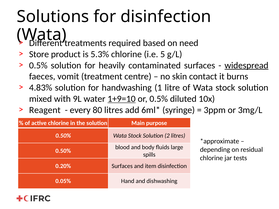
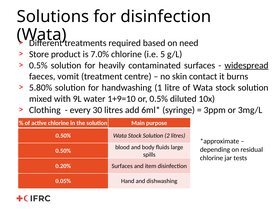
5.3%: 5.3% -> 7.0% (100, 54)
4.83%: 4.83% -> 5.80% (41, 88)
1+9=10 underline: present -> none (122, 99)
Reagent: Reagent -> Clothing (45, 110)
80: 80 -> 30 (97, 110)
